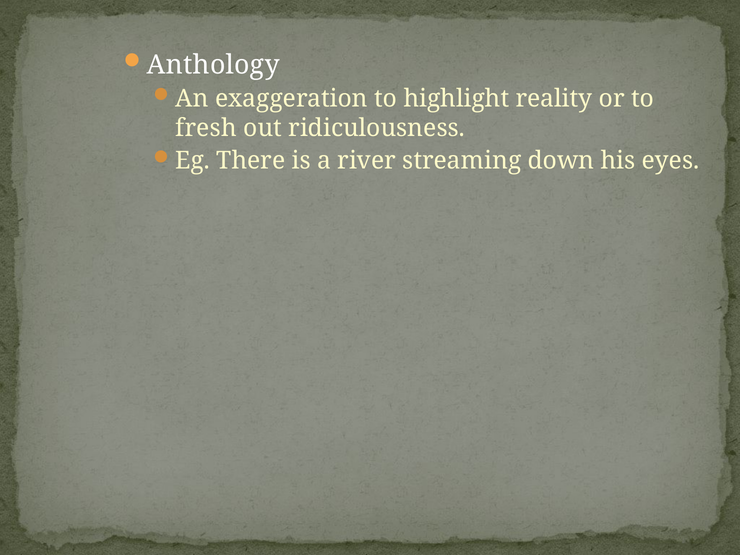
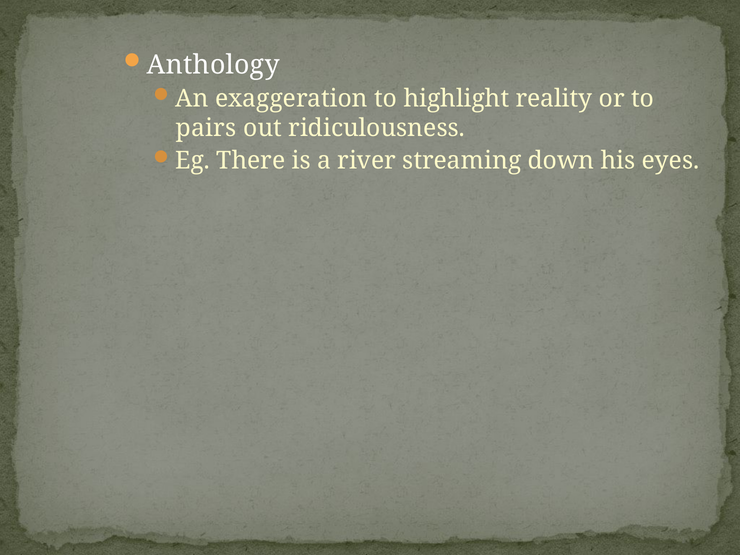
fresh: fresh -> pairs (206, 128)
